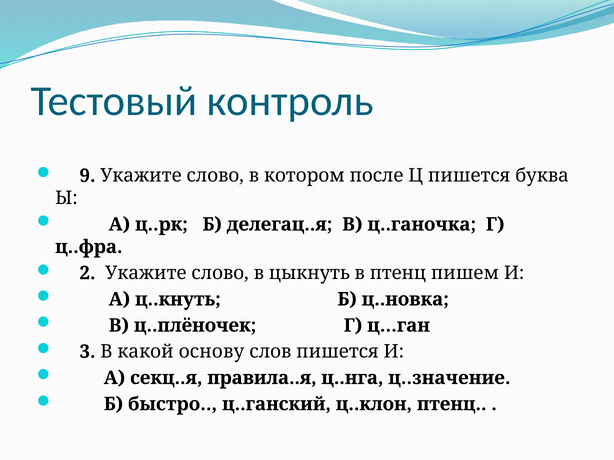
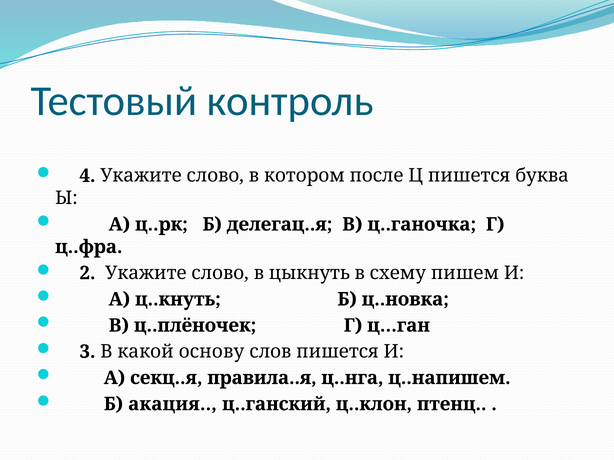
9: 9 -> 4 (87, 176)
в птенц: птенц -> схему (398, 273)
ц..значение: ц..значение -> ц..напишем (449, 378)
быстро: быстро -> акация (173, 404)
